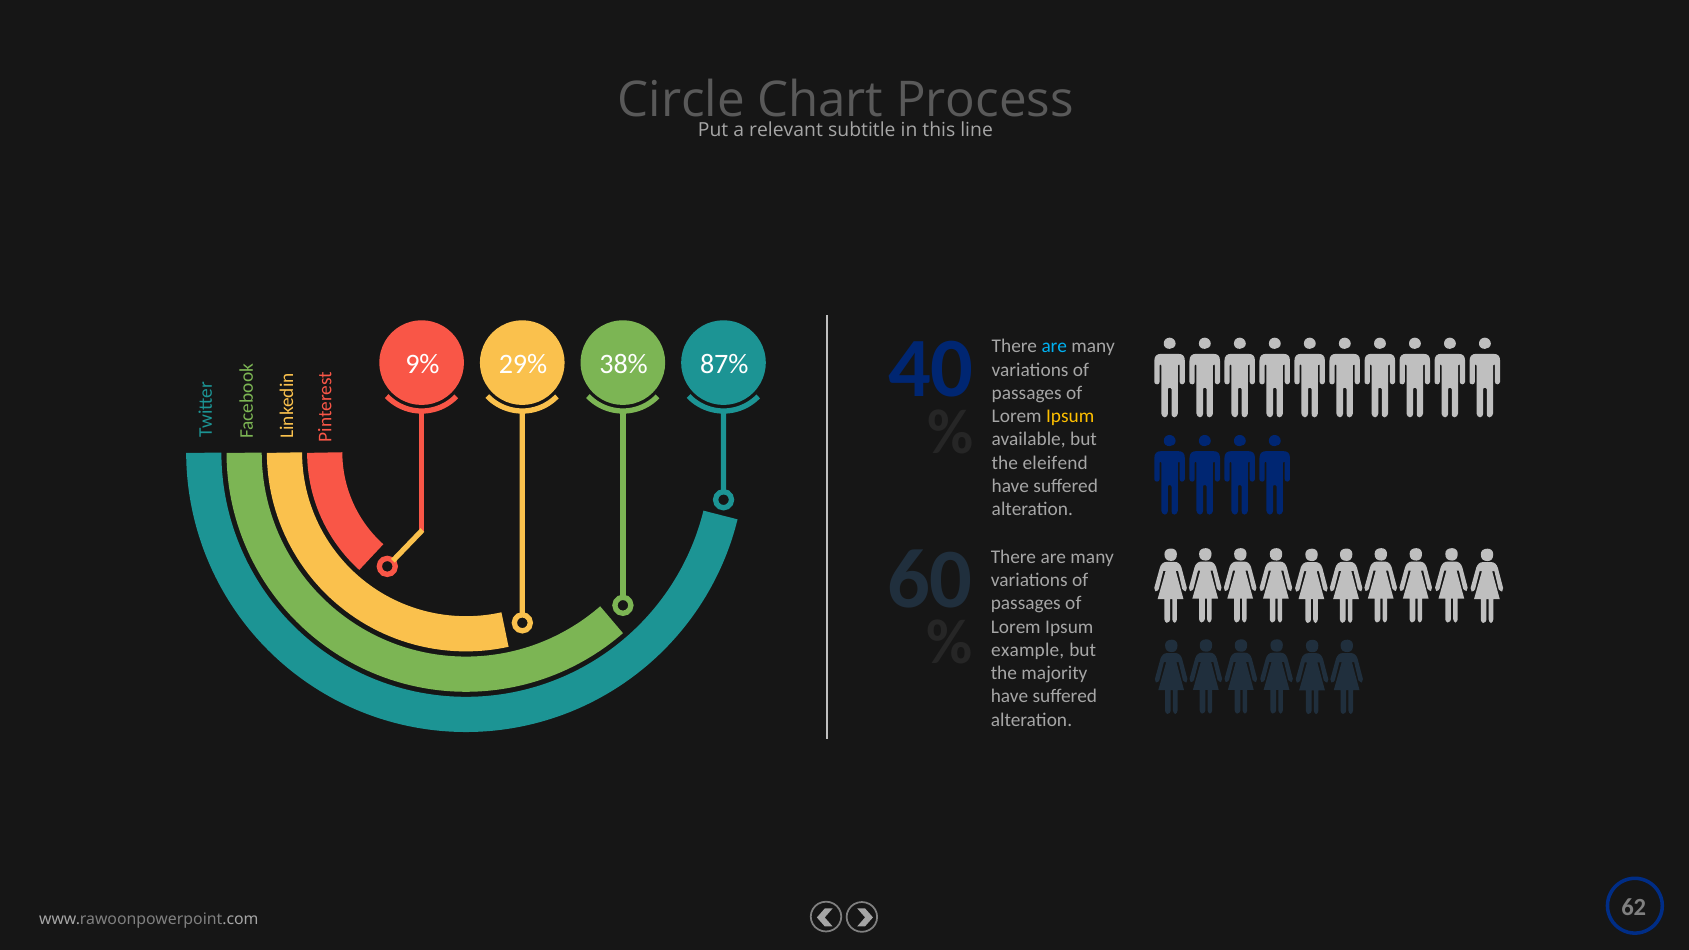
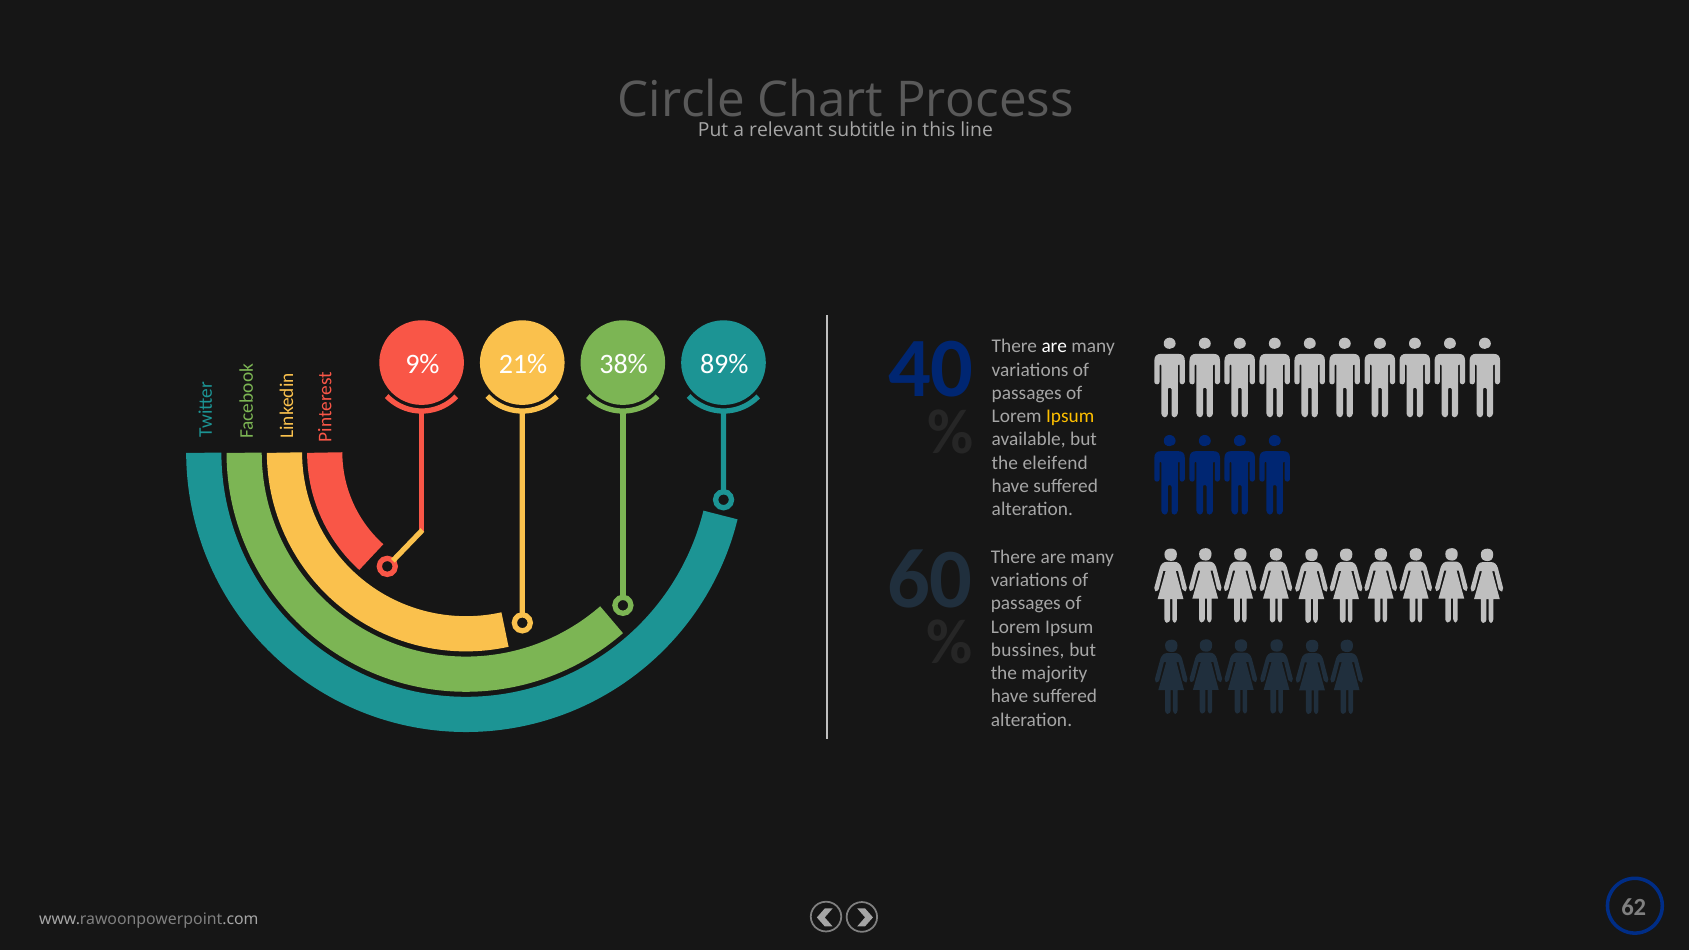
are colour: light blue -> white (1054, 347)
29%: 29% -> 21% (523, 364)
87%: 87% -> 89% (724, 364)
example: example -> bussines (1028, 650)
